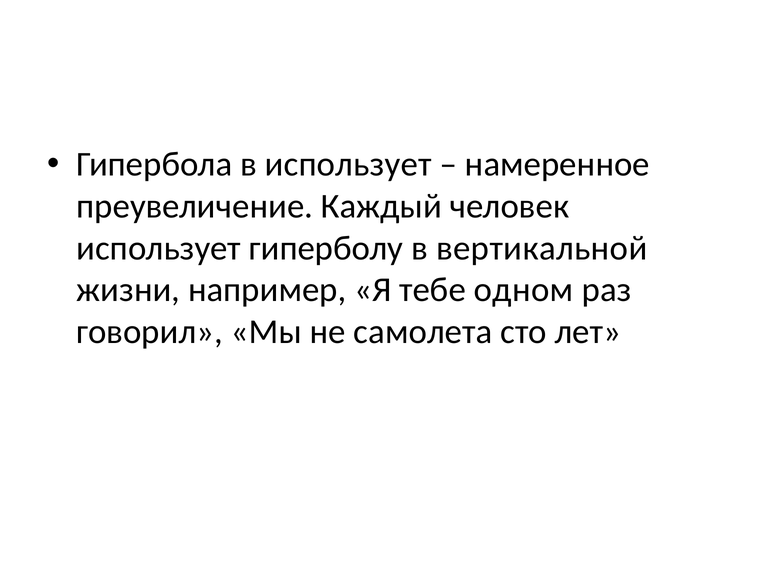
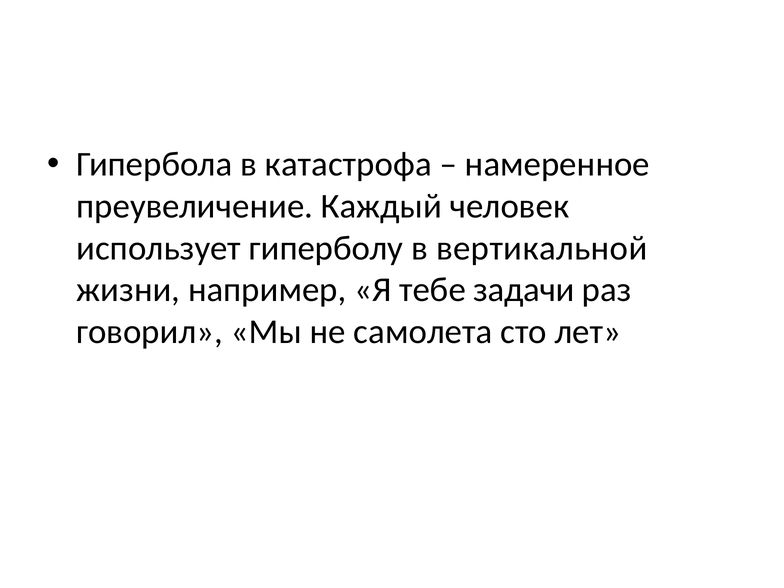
в использует: использует -> катастрофа (348, 164)
одном: одном -> задачи (524, 290)
